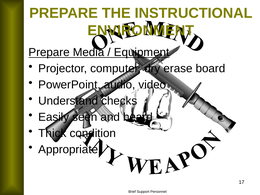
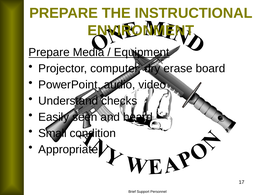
Thick: Thick -> Small (52, 133)
